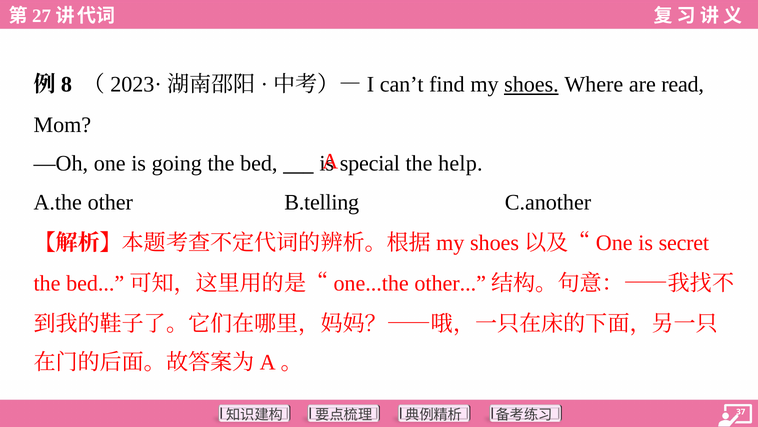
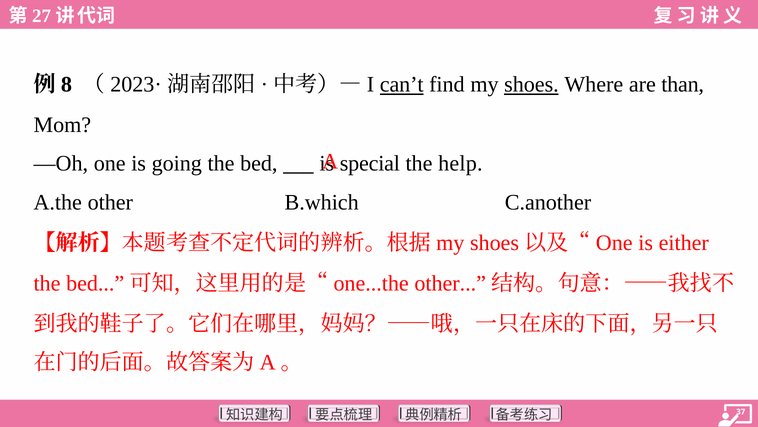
can’t underline: none -> present (402, 84)
read: read -> than (683, 84)
B.telling: B.telling -> B.which (322, 202)
secret: secret -> either (684, 243)
